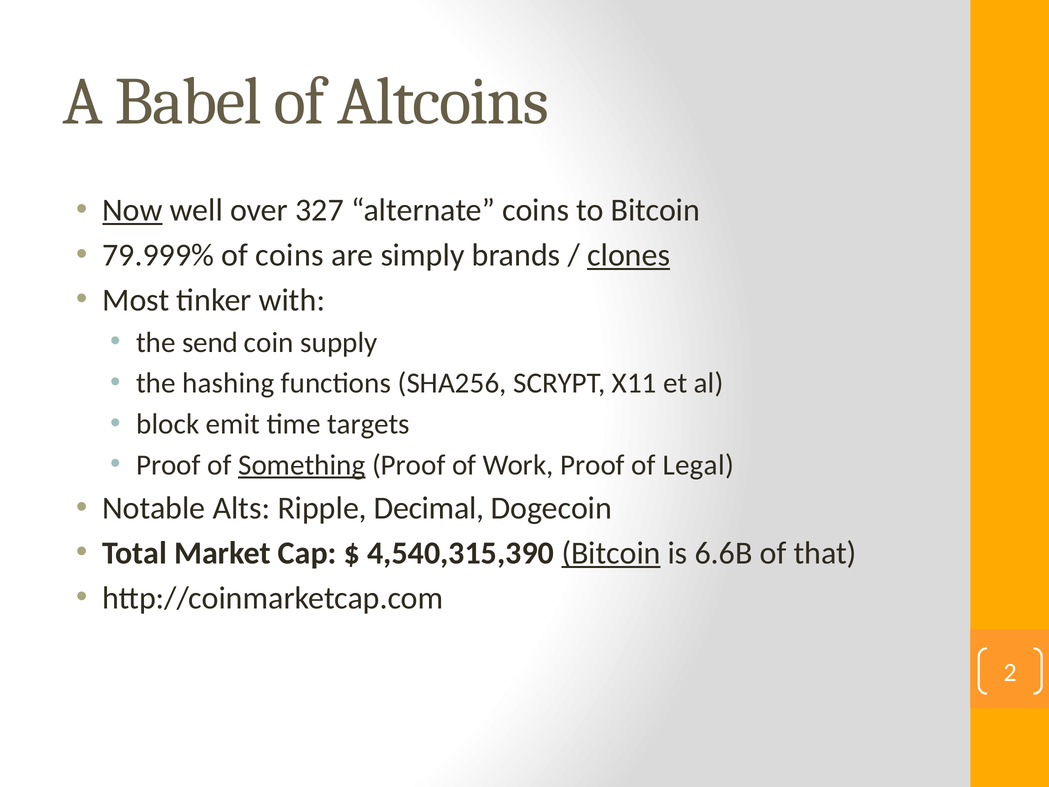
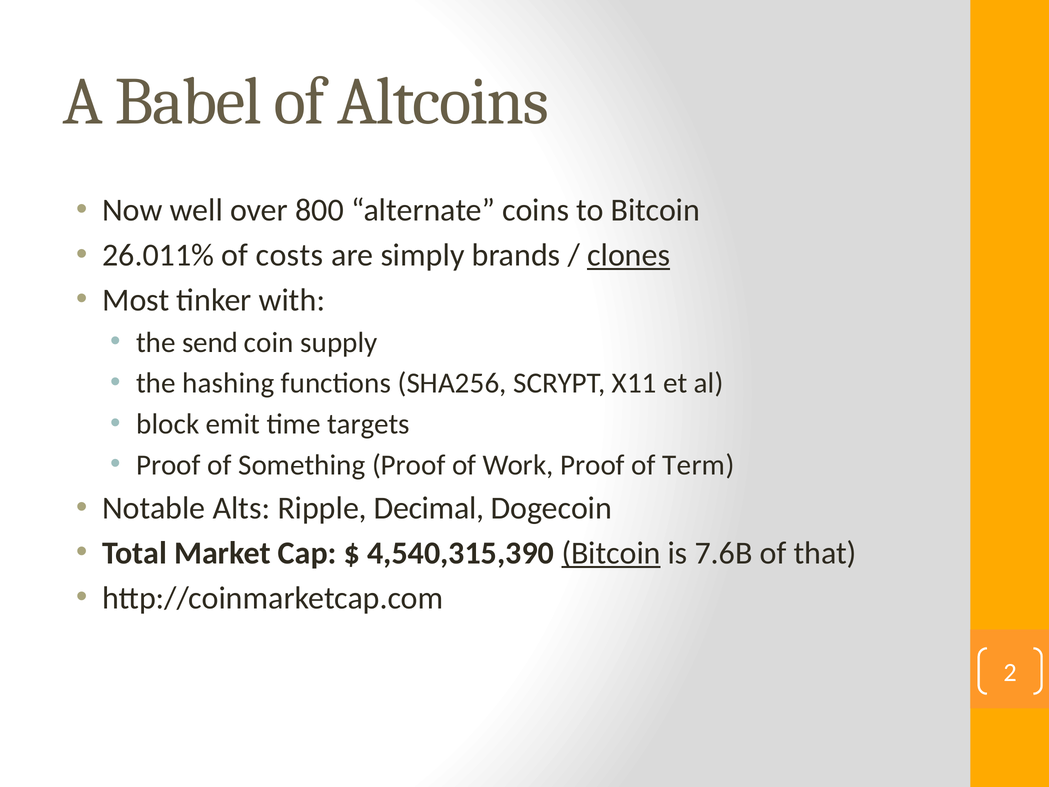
Now underline: present -> none (132, 210)
327: 327 -> 800 (320, 210)
79.999%: 79.999% -> 26.011% (158, 255)
of coins: coins -> costs (290, 255)
Something underline: present -> none (302, 465)
Legal: Legal -> Term (698, 465)
6.6B: 6.6B -> 7.6B (724, 553)
